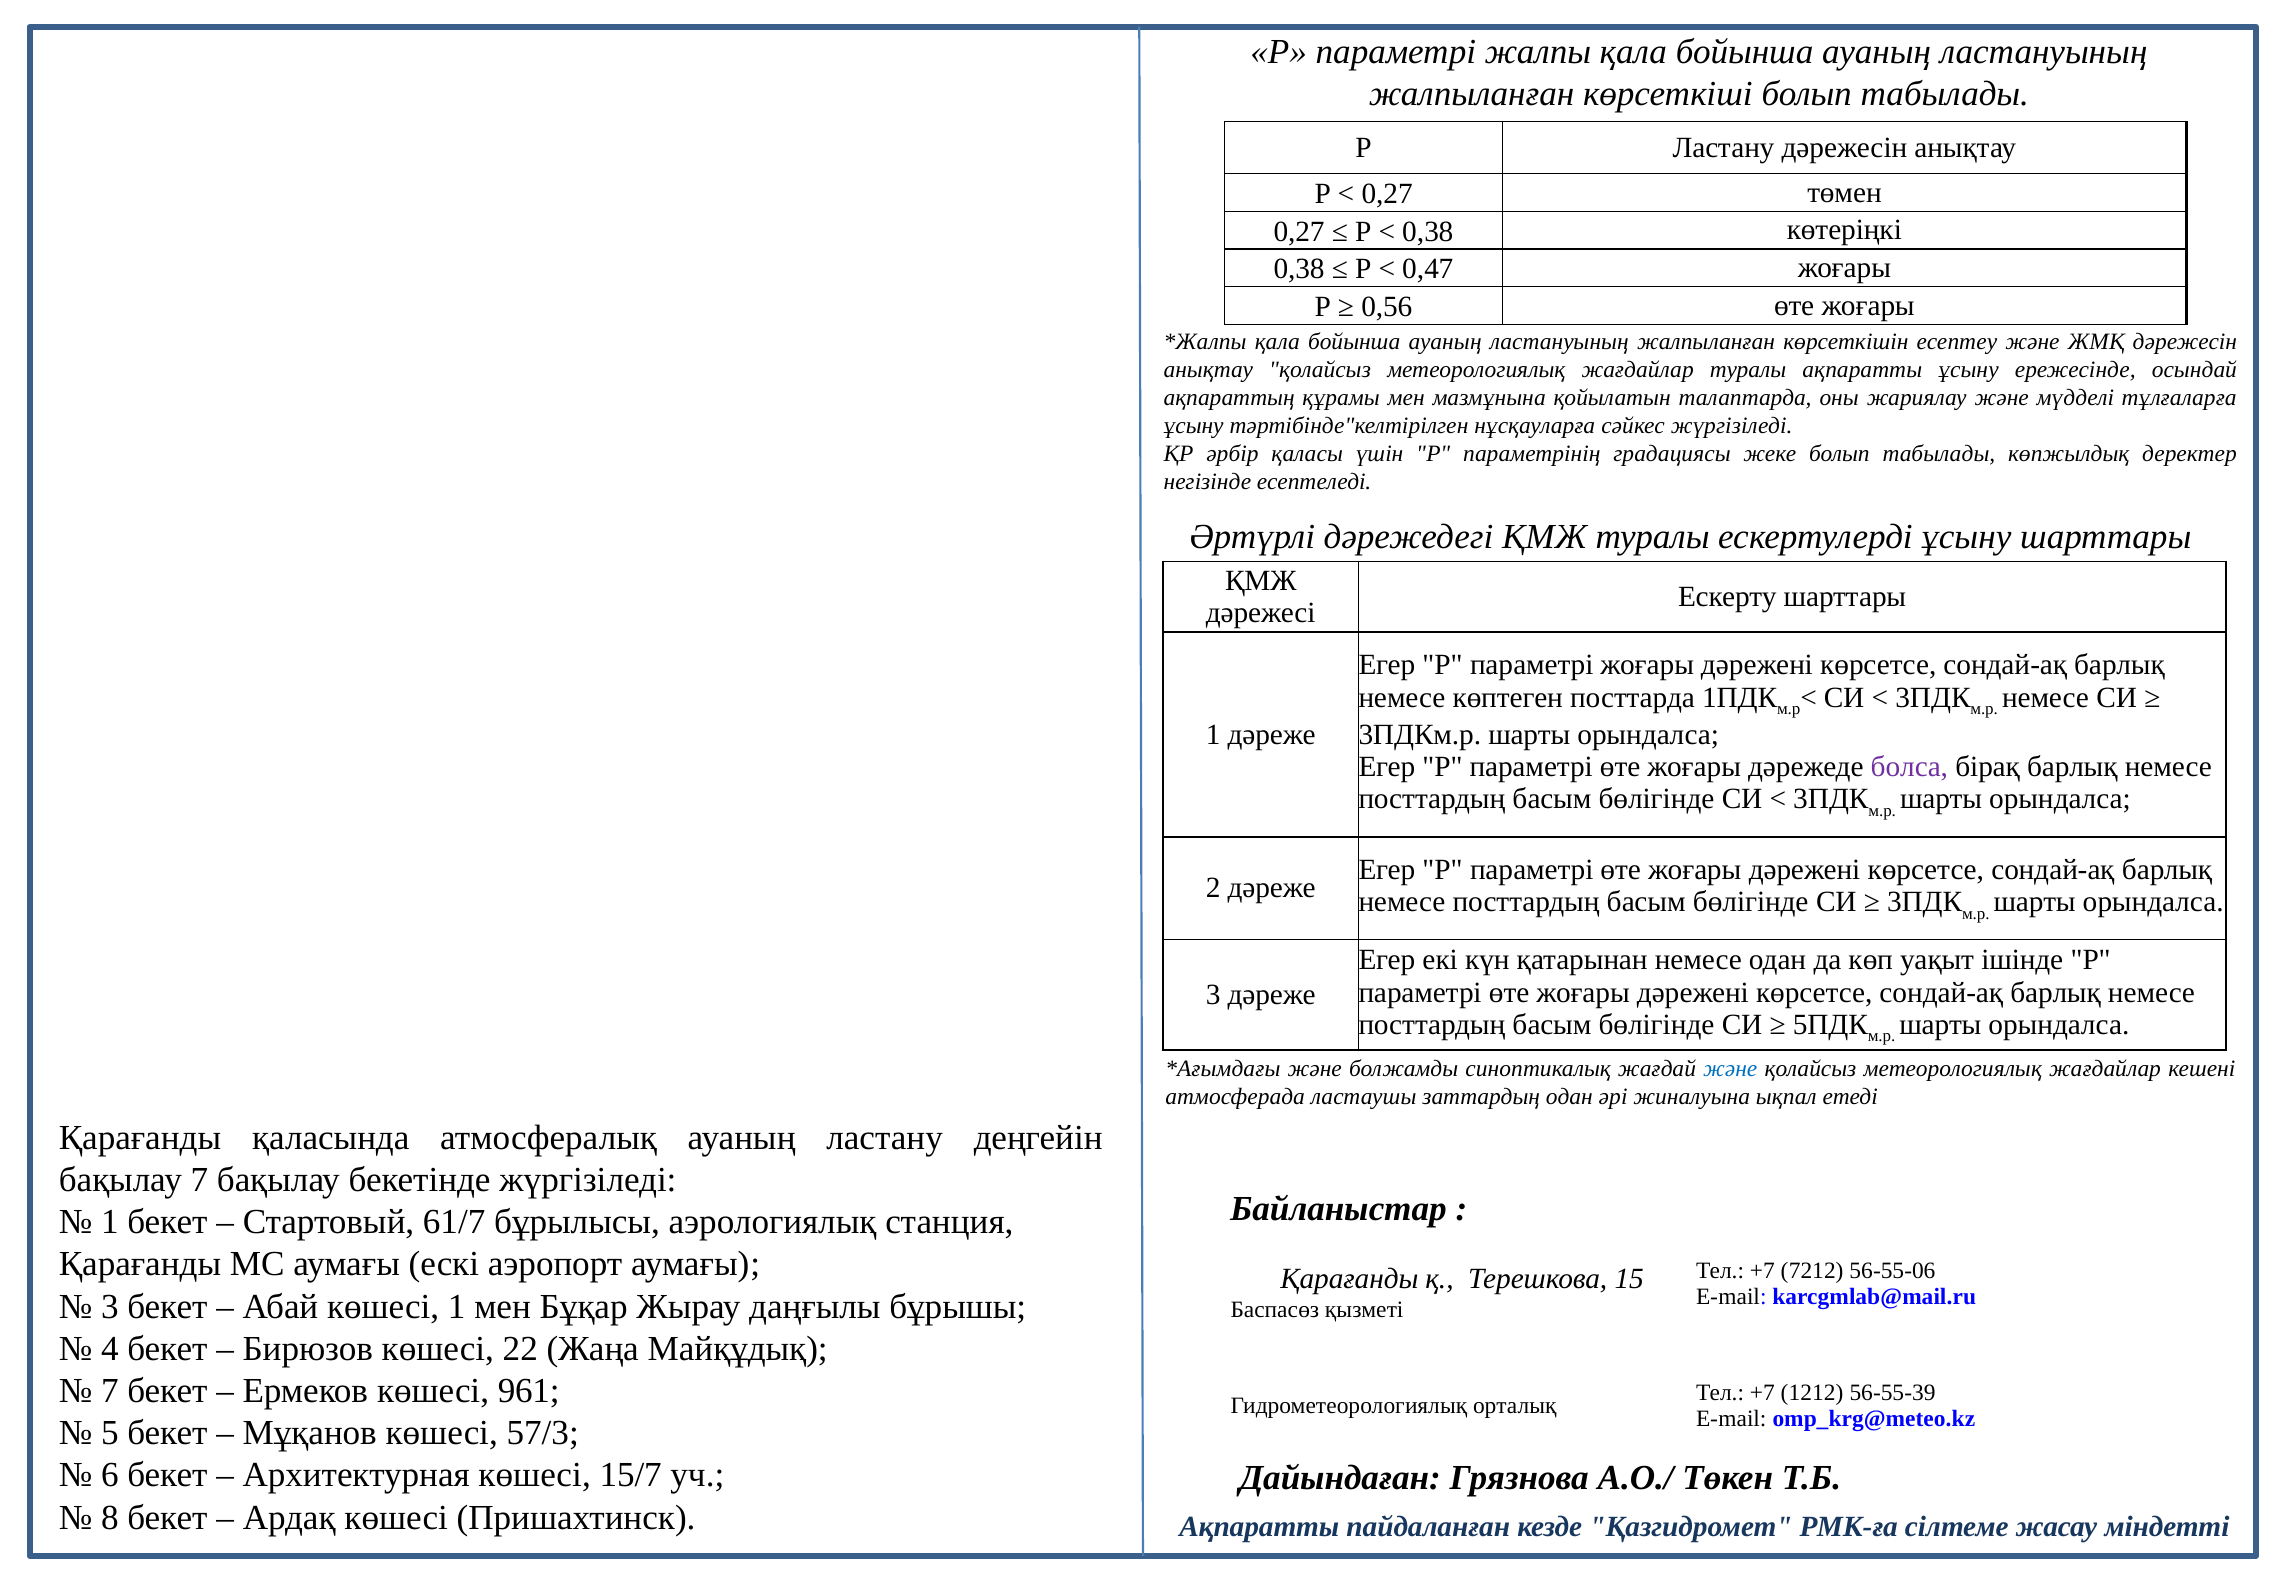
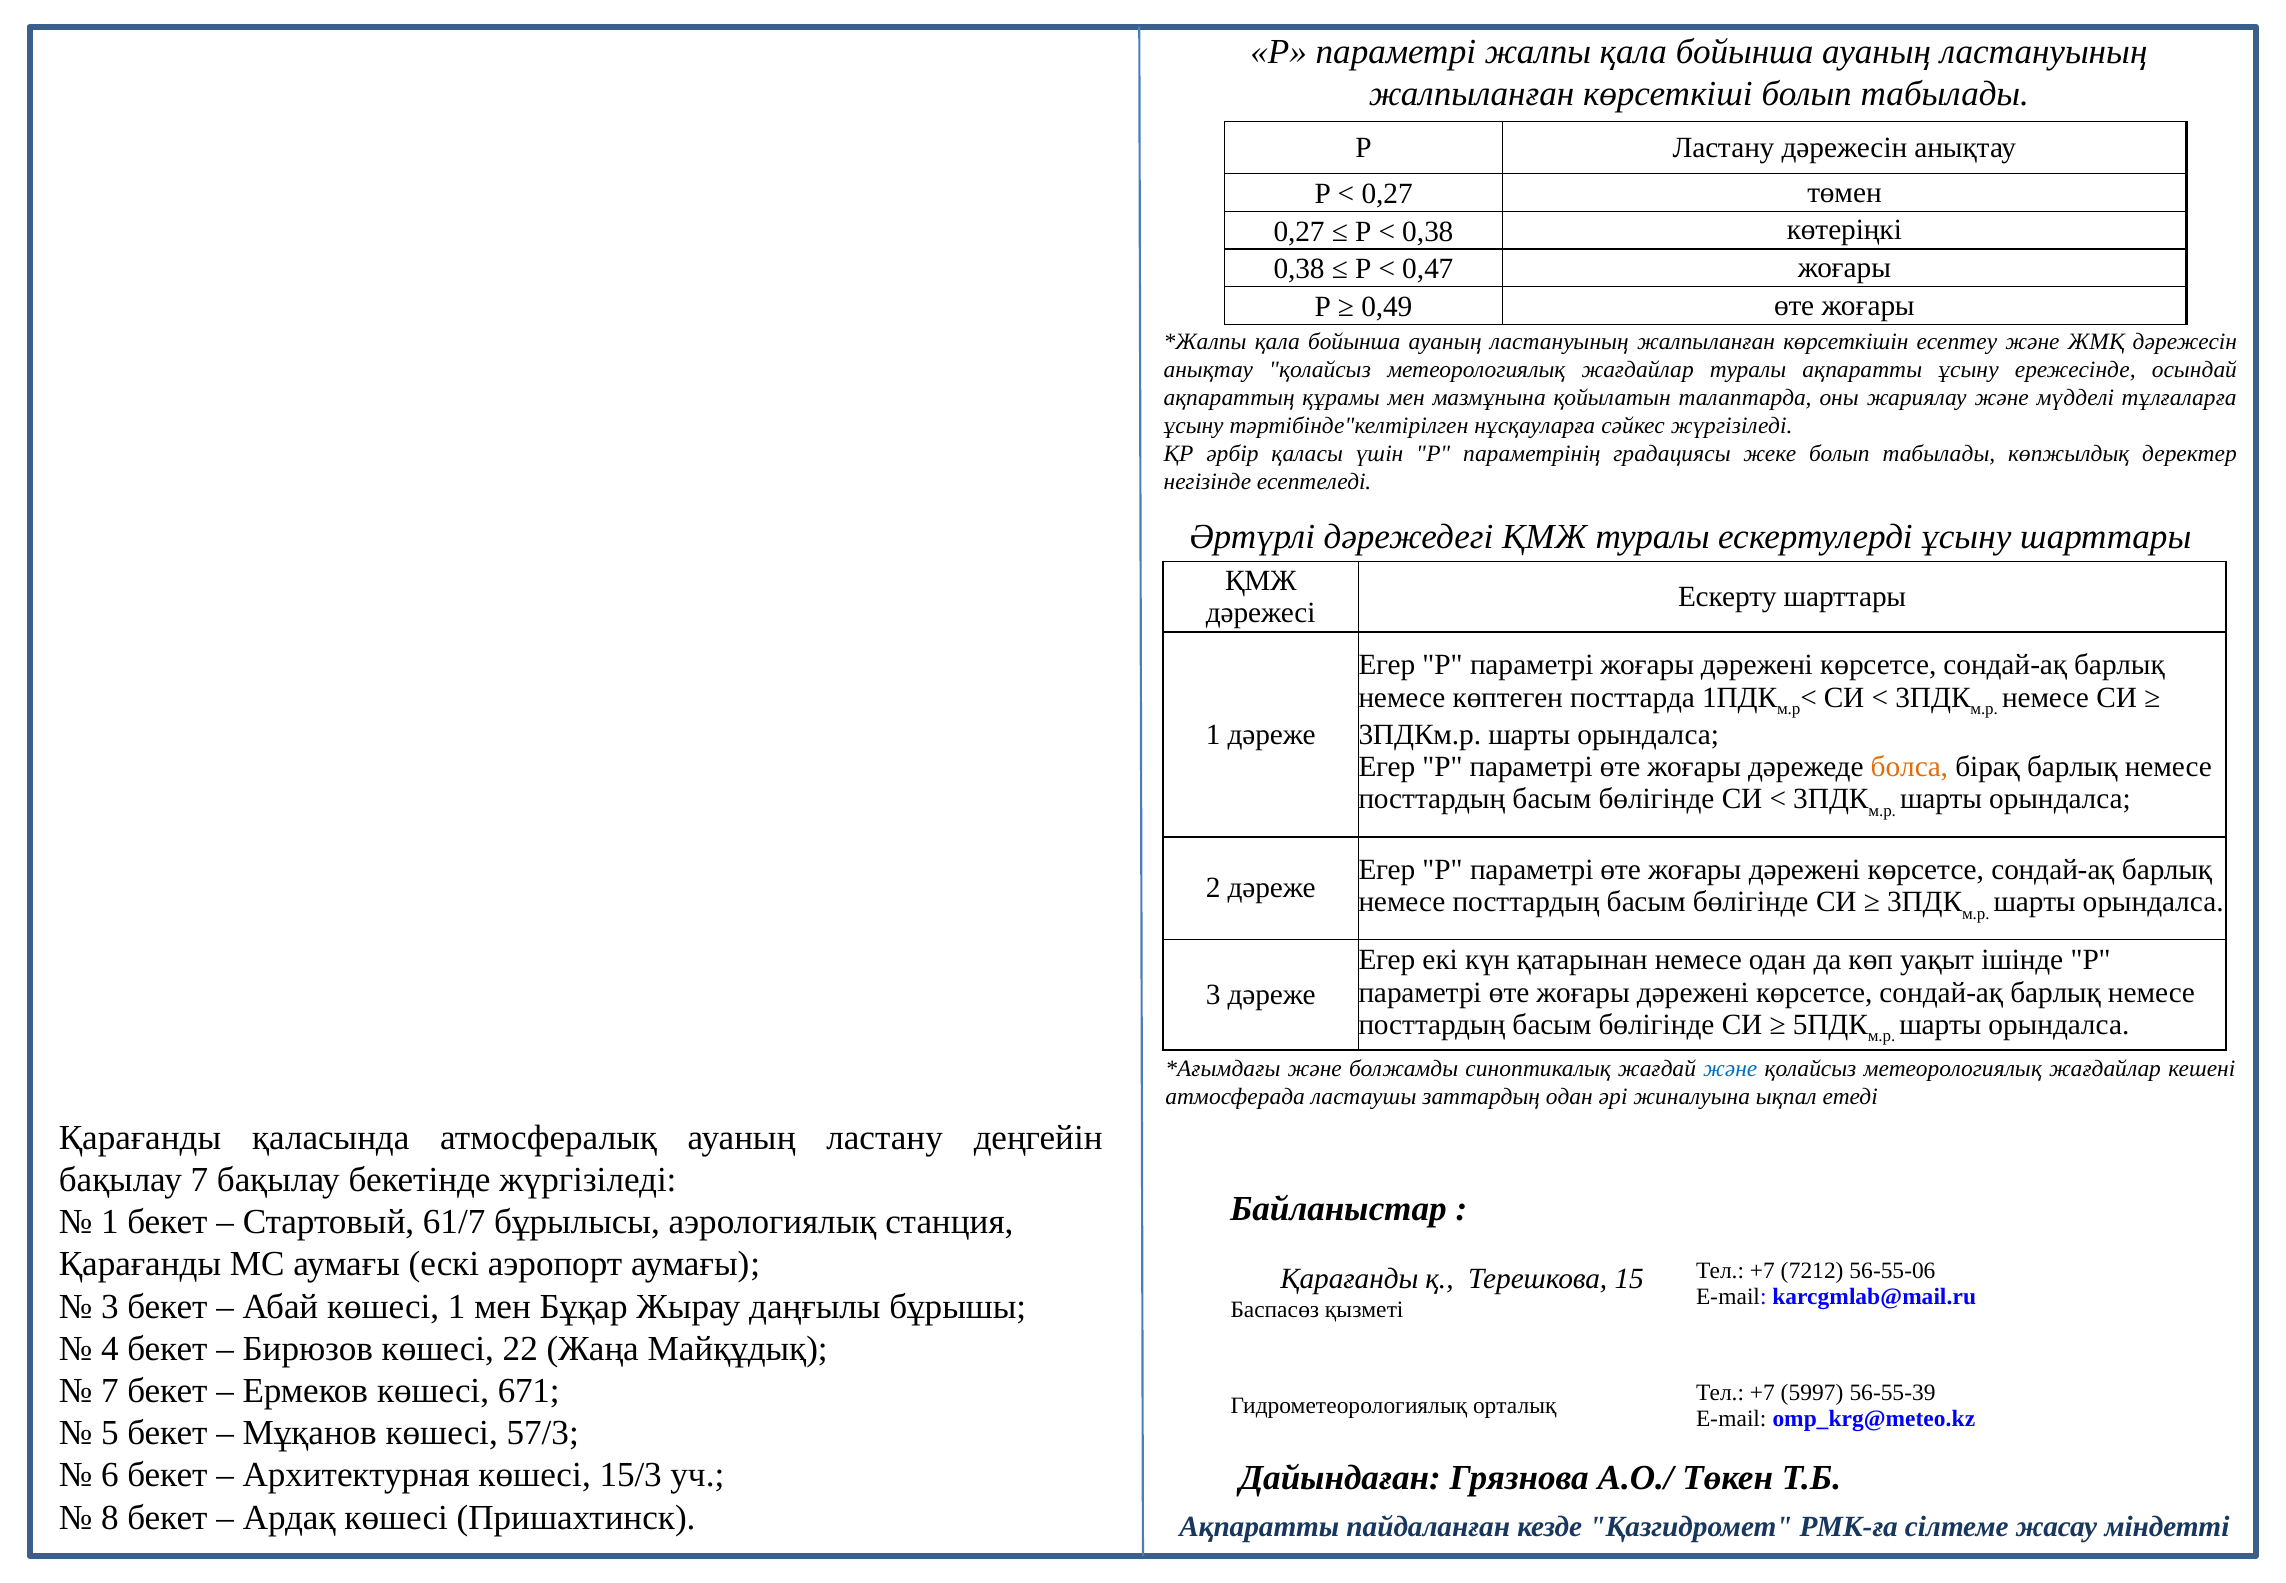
0,56: 0,56 -> 0,49 (1387, 307)
болса colour: purple -> orange (1909, 767)
961: 961 -> 671 (529, 1390)
1212: 1212 -> 5997 (1812, 1393)
15/7: 15/7 -> 15/3 (631, 1475)
